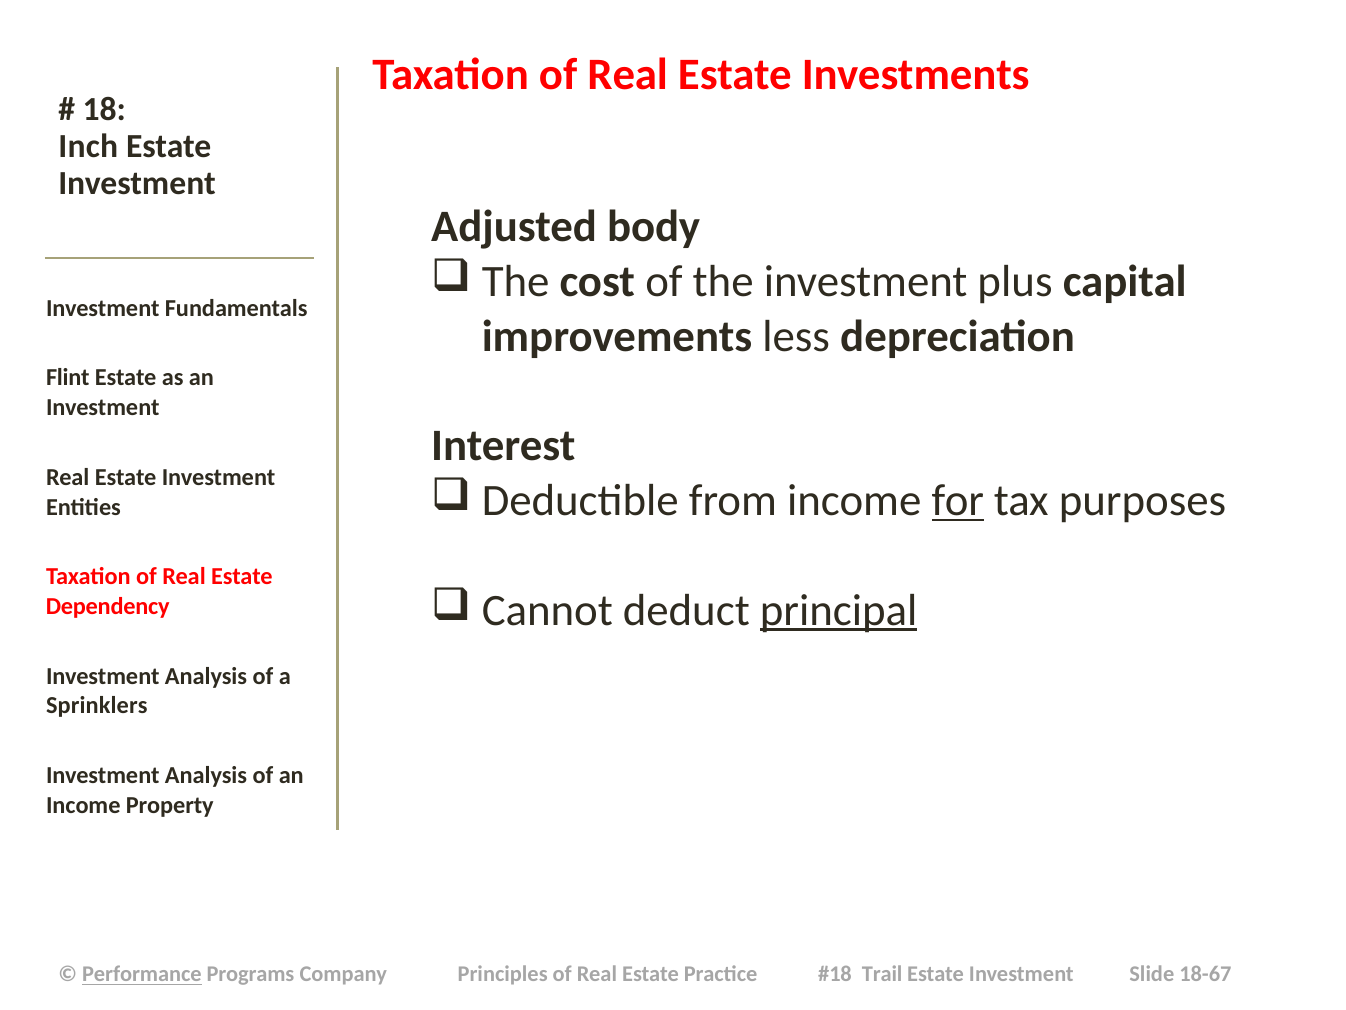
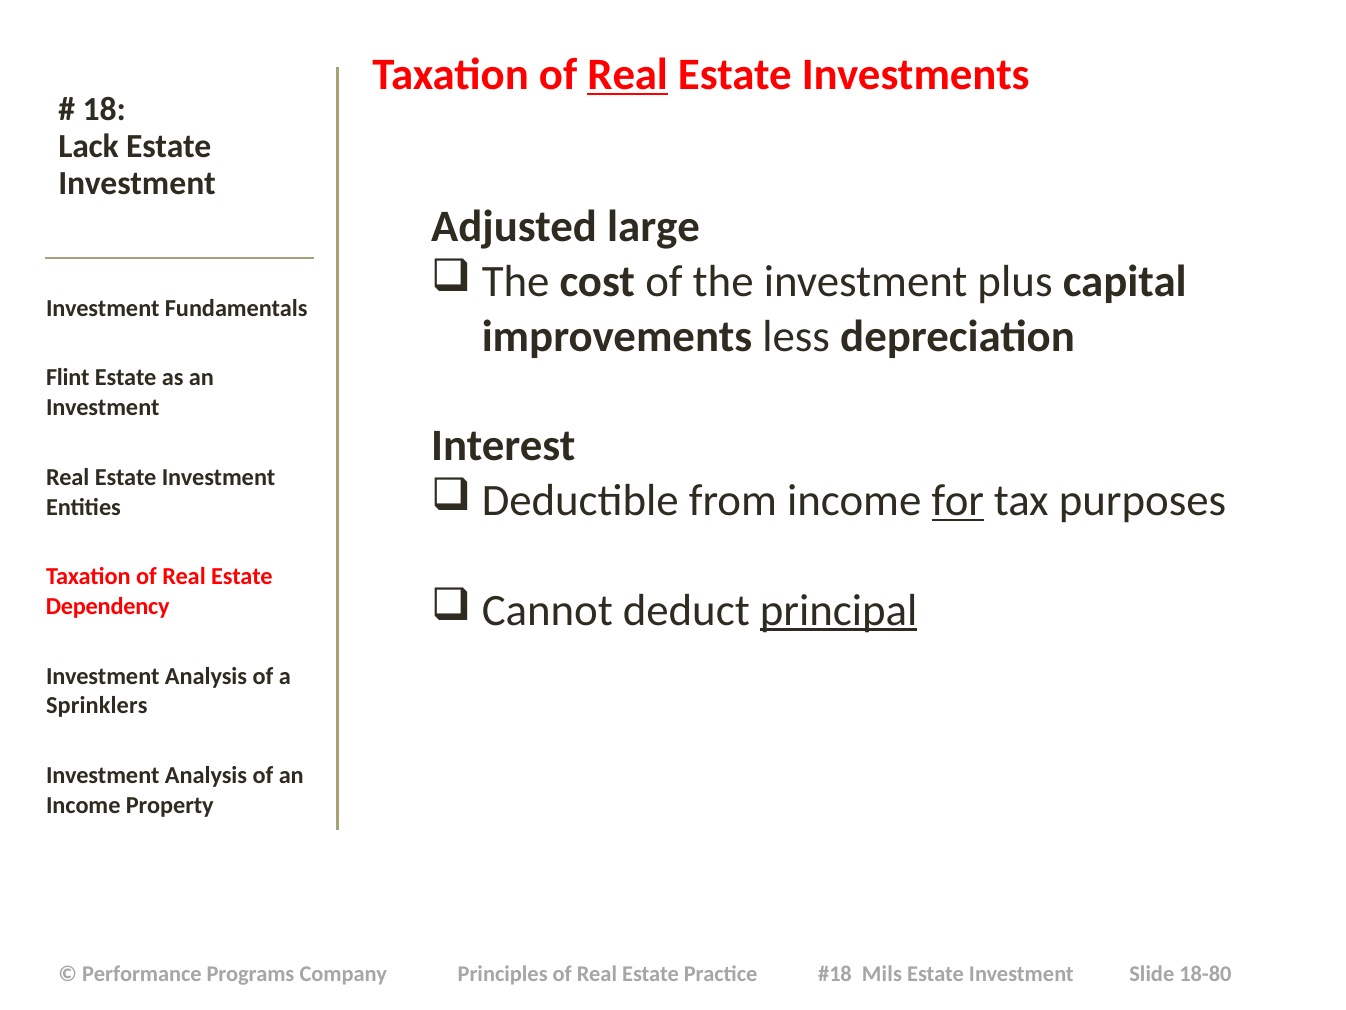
Real underline: none -> present (628, 75)
Inch: Inch -> Lack (88, 147)
body: body -> large (654, 227)
Performance underline: present -> none (142, 974)
Trail: Trail -> Mils (882, 974)
18-67: 18-67 -> 18-80 (1205, 974)
